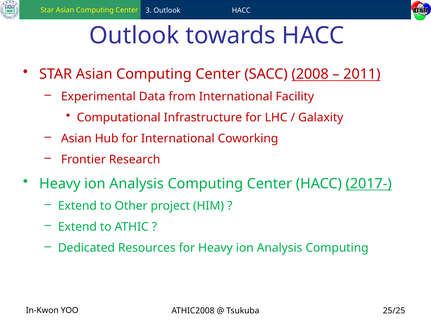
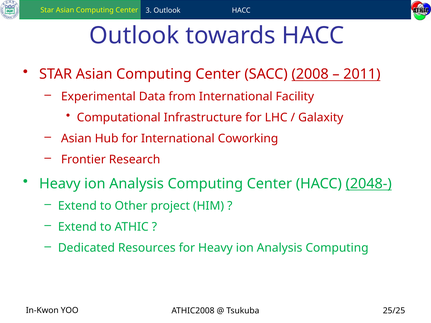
2017-: 2017- -> 2048- (369, 184)
